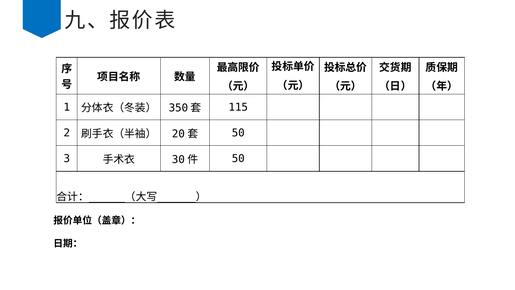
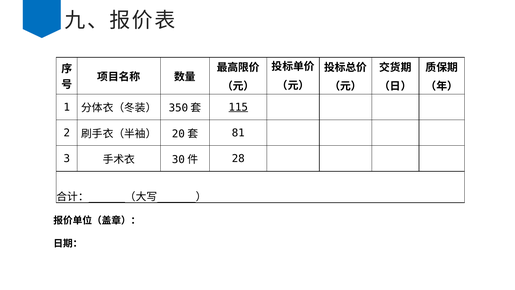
115 underline: none -> present (238, 107)
50: 50 -> 81 (238, 133)
50: 50 -> 28 (238, 158)
